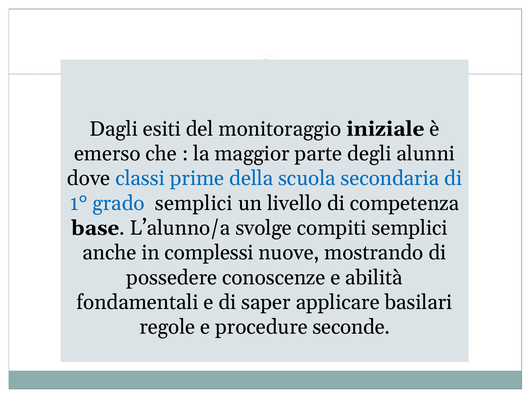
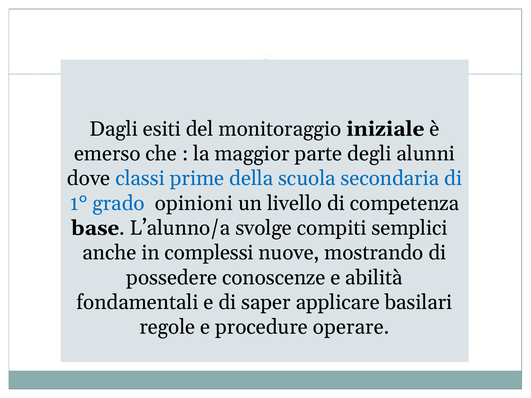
grado semplici: semplici -> opinioni (194, 203)
seconde: seconde -> operare (351, 327)
